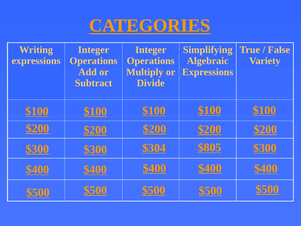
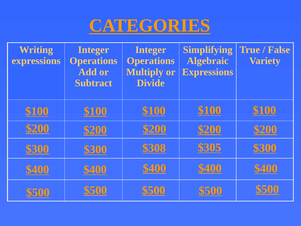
$805: $805 -> $305 (210, 147)
$304: $304 -> $308 (154, 148)
